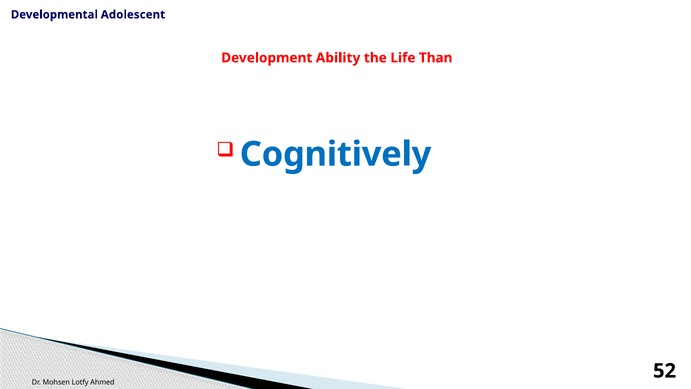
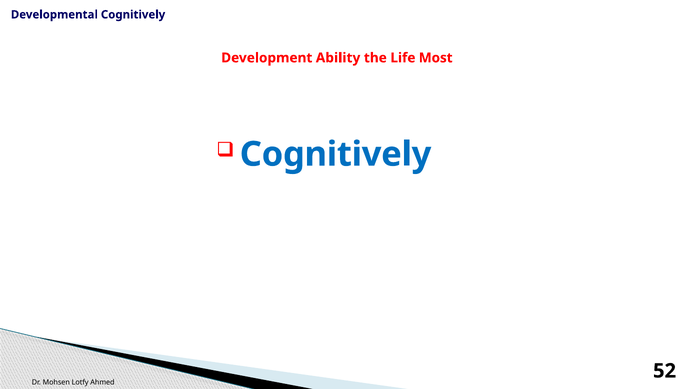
Developmental Adolescent: Adolescent -> Cognitively (133, 15)
Than: Than -> Most (436, 58)
